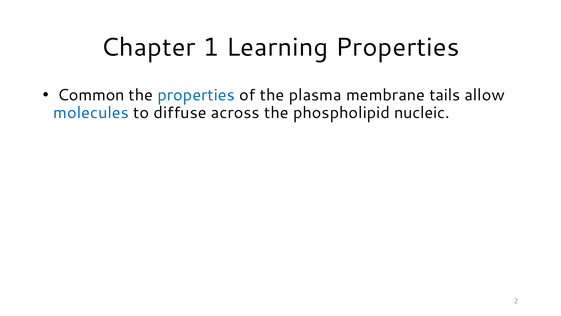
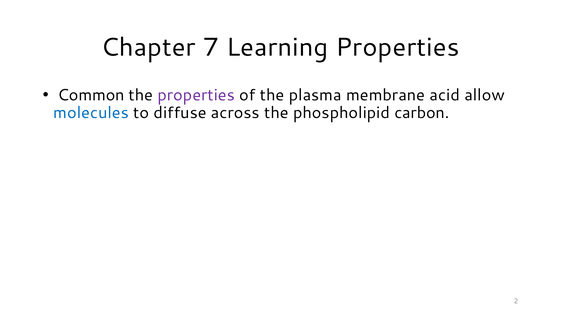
1: 1 -> 7 (211, 47)
properties colour: blue -> purple (196, 95)
tails: tails -> acid (445, 95)
nucleic: nucleic -> carbon (422, 113)
